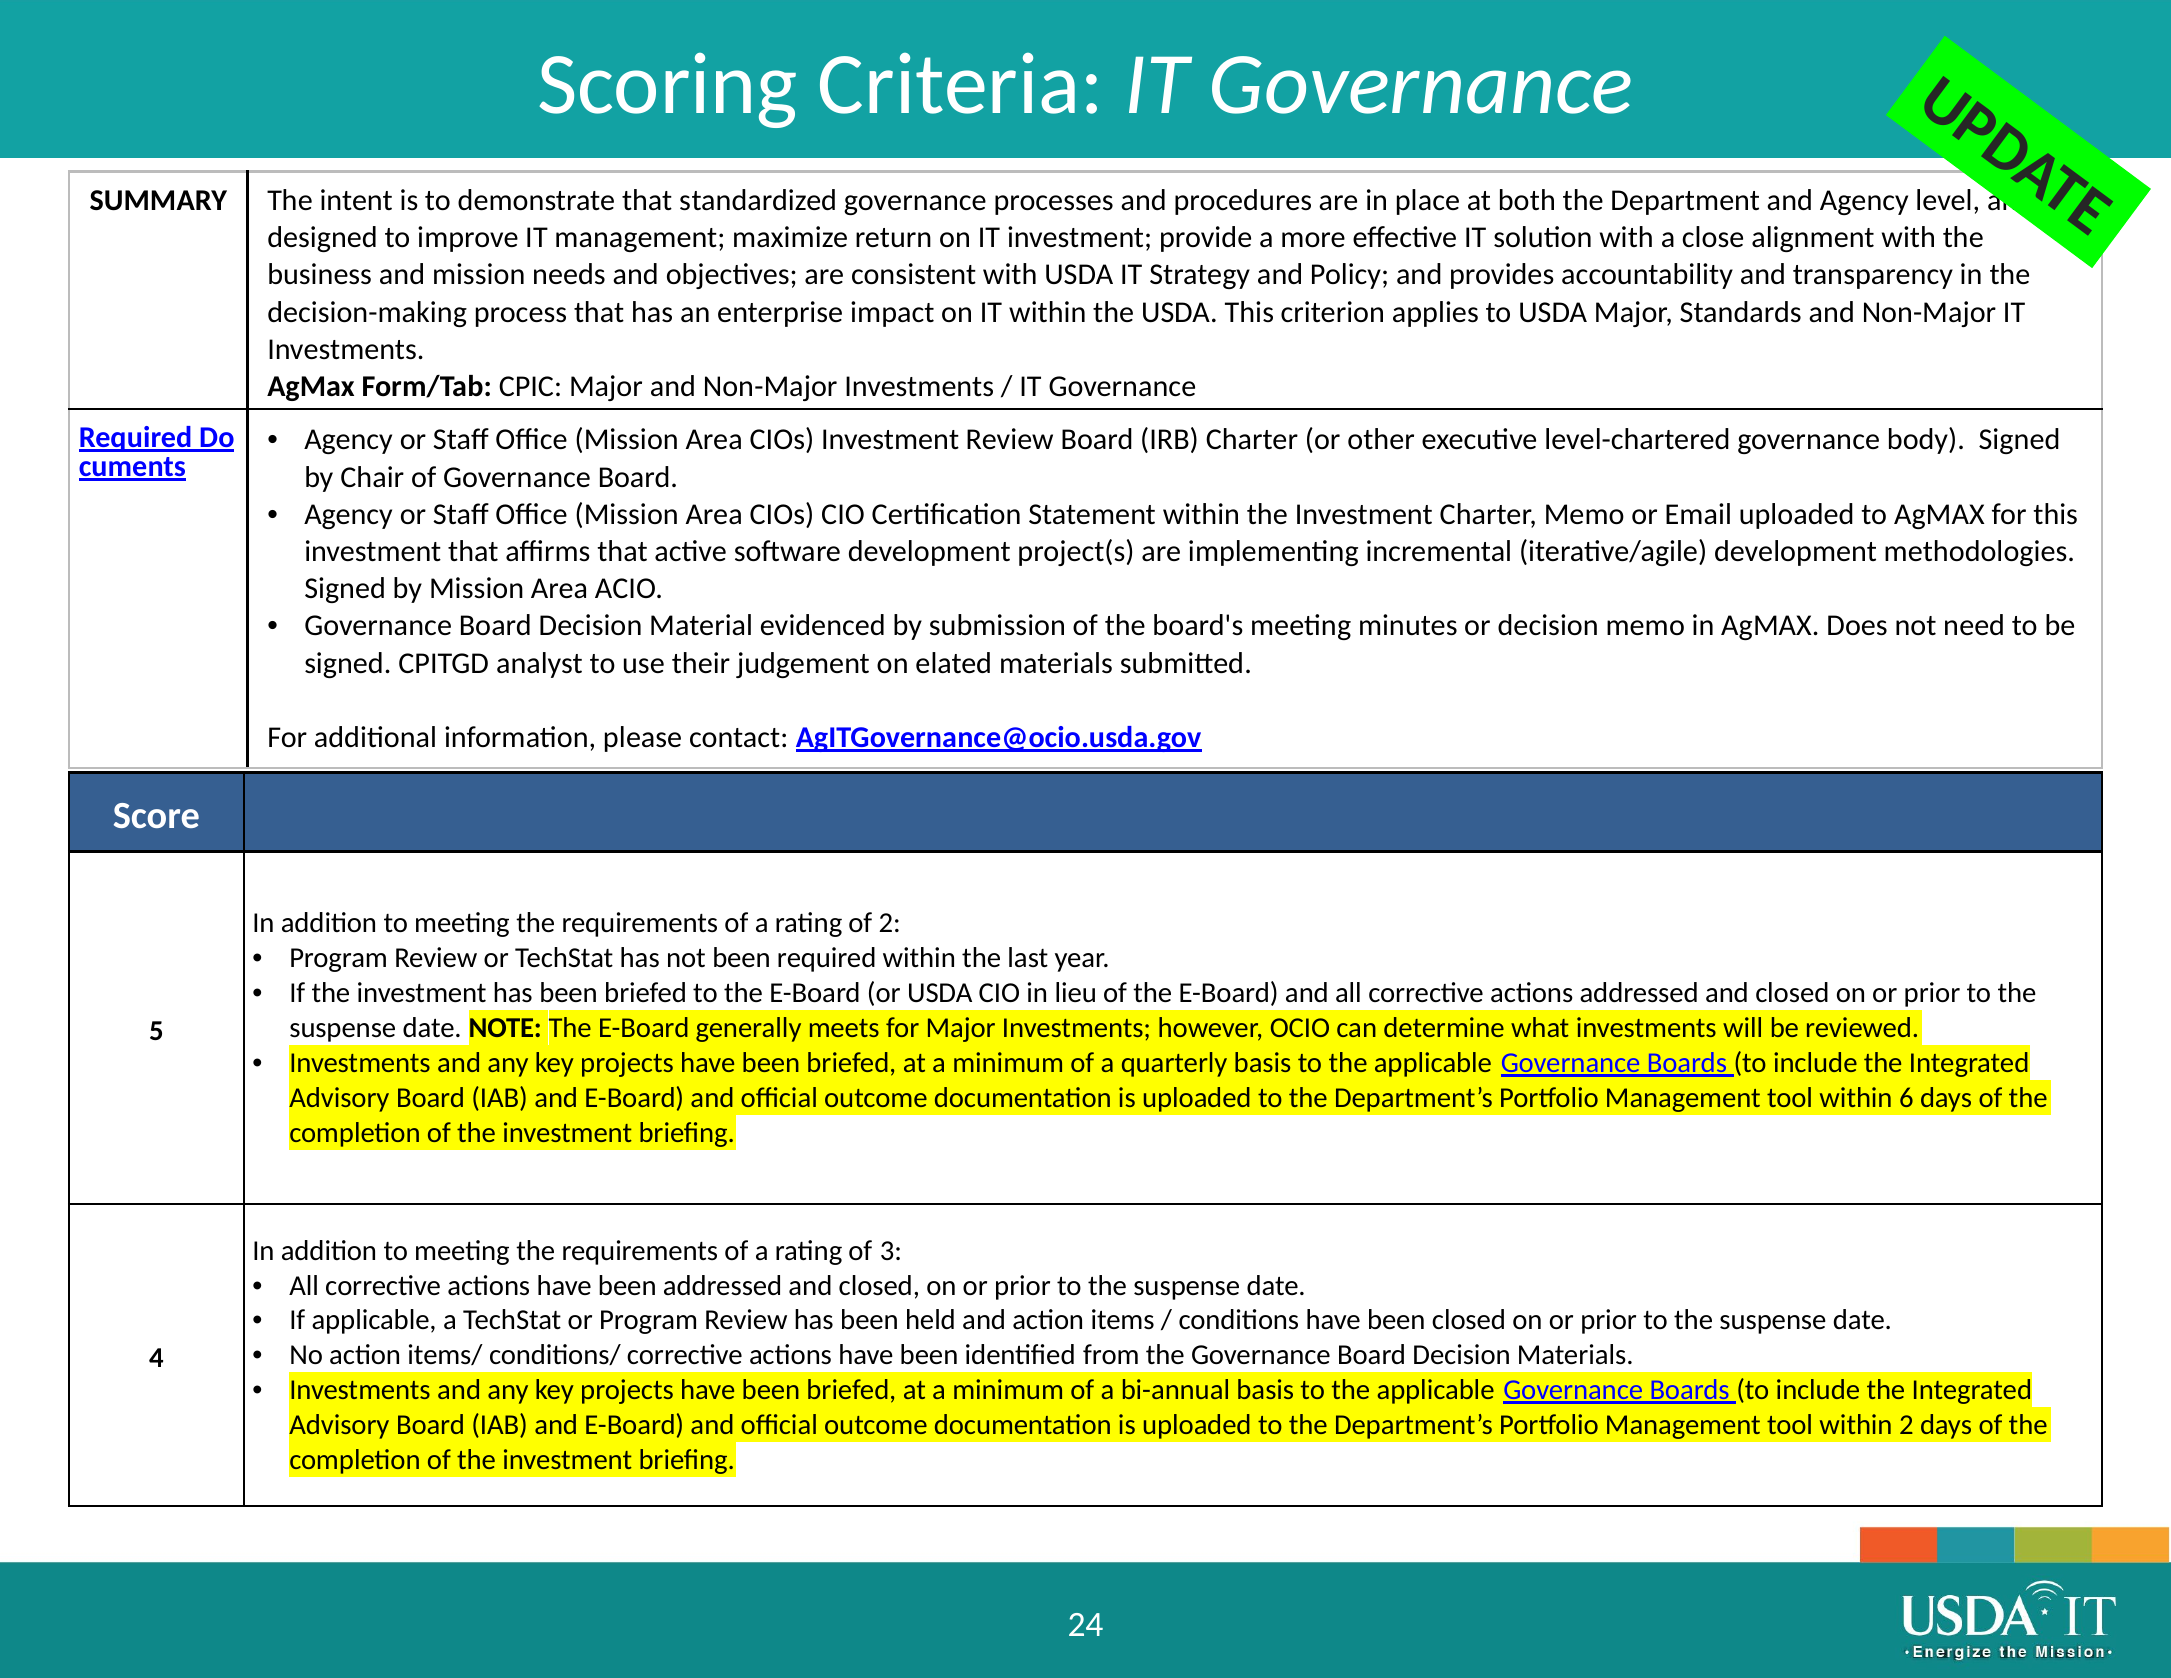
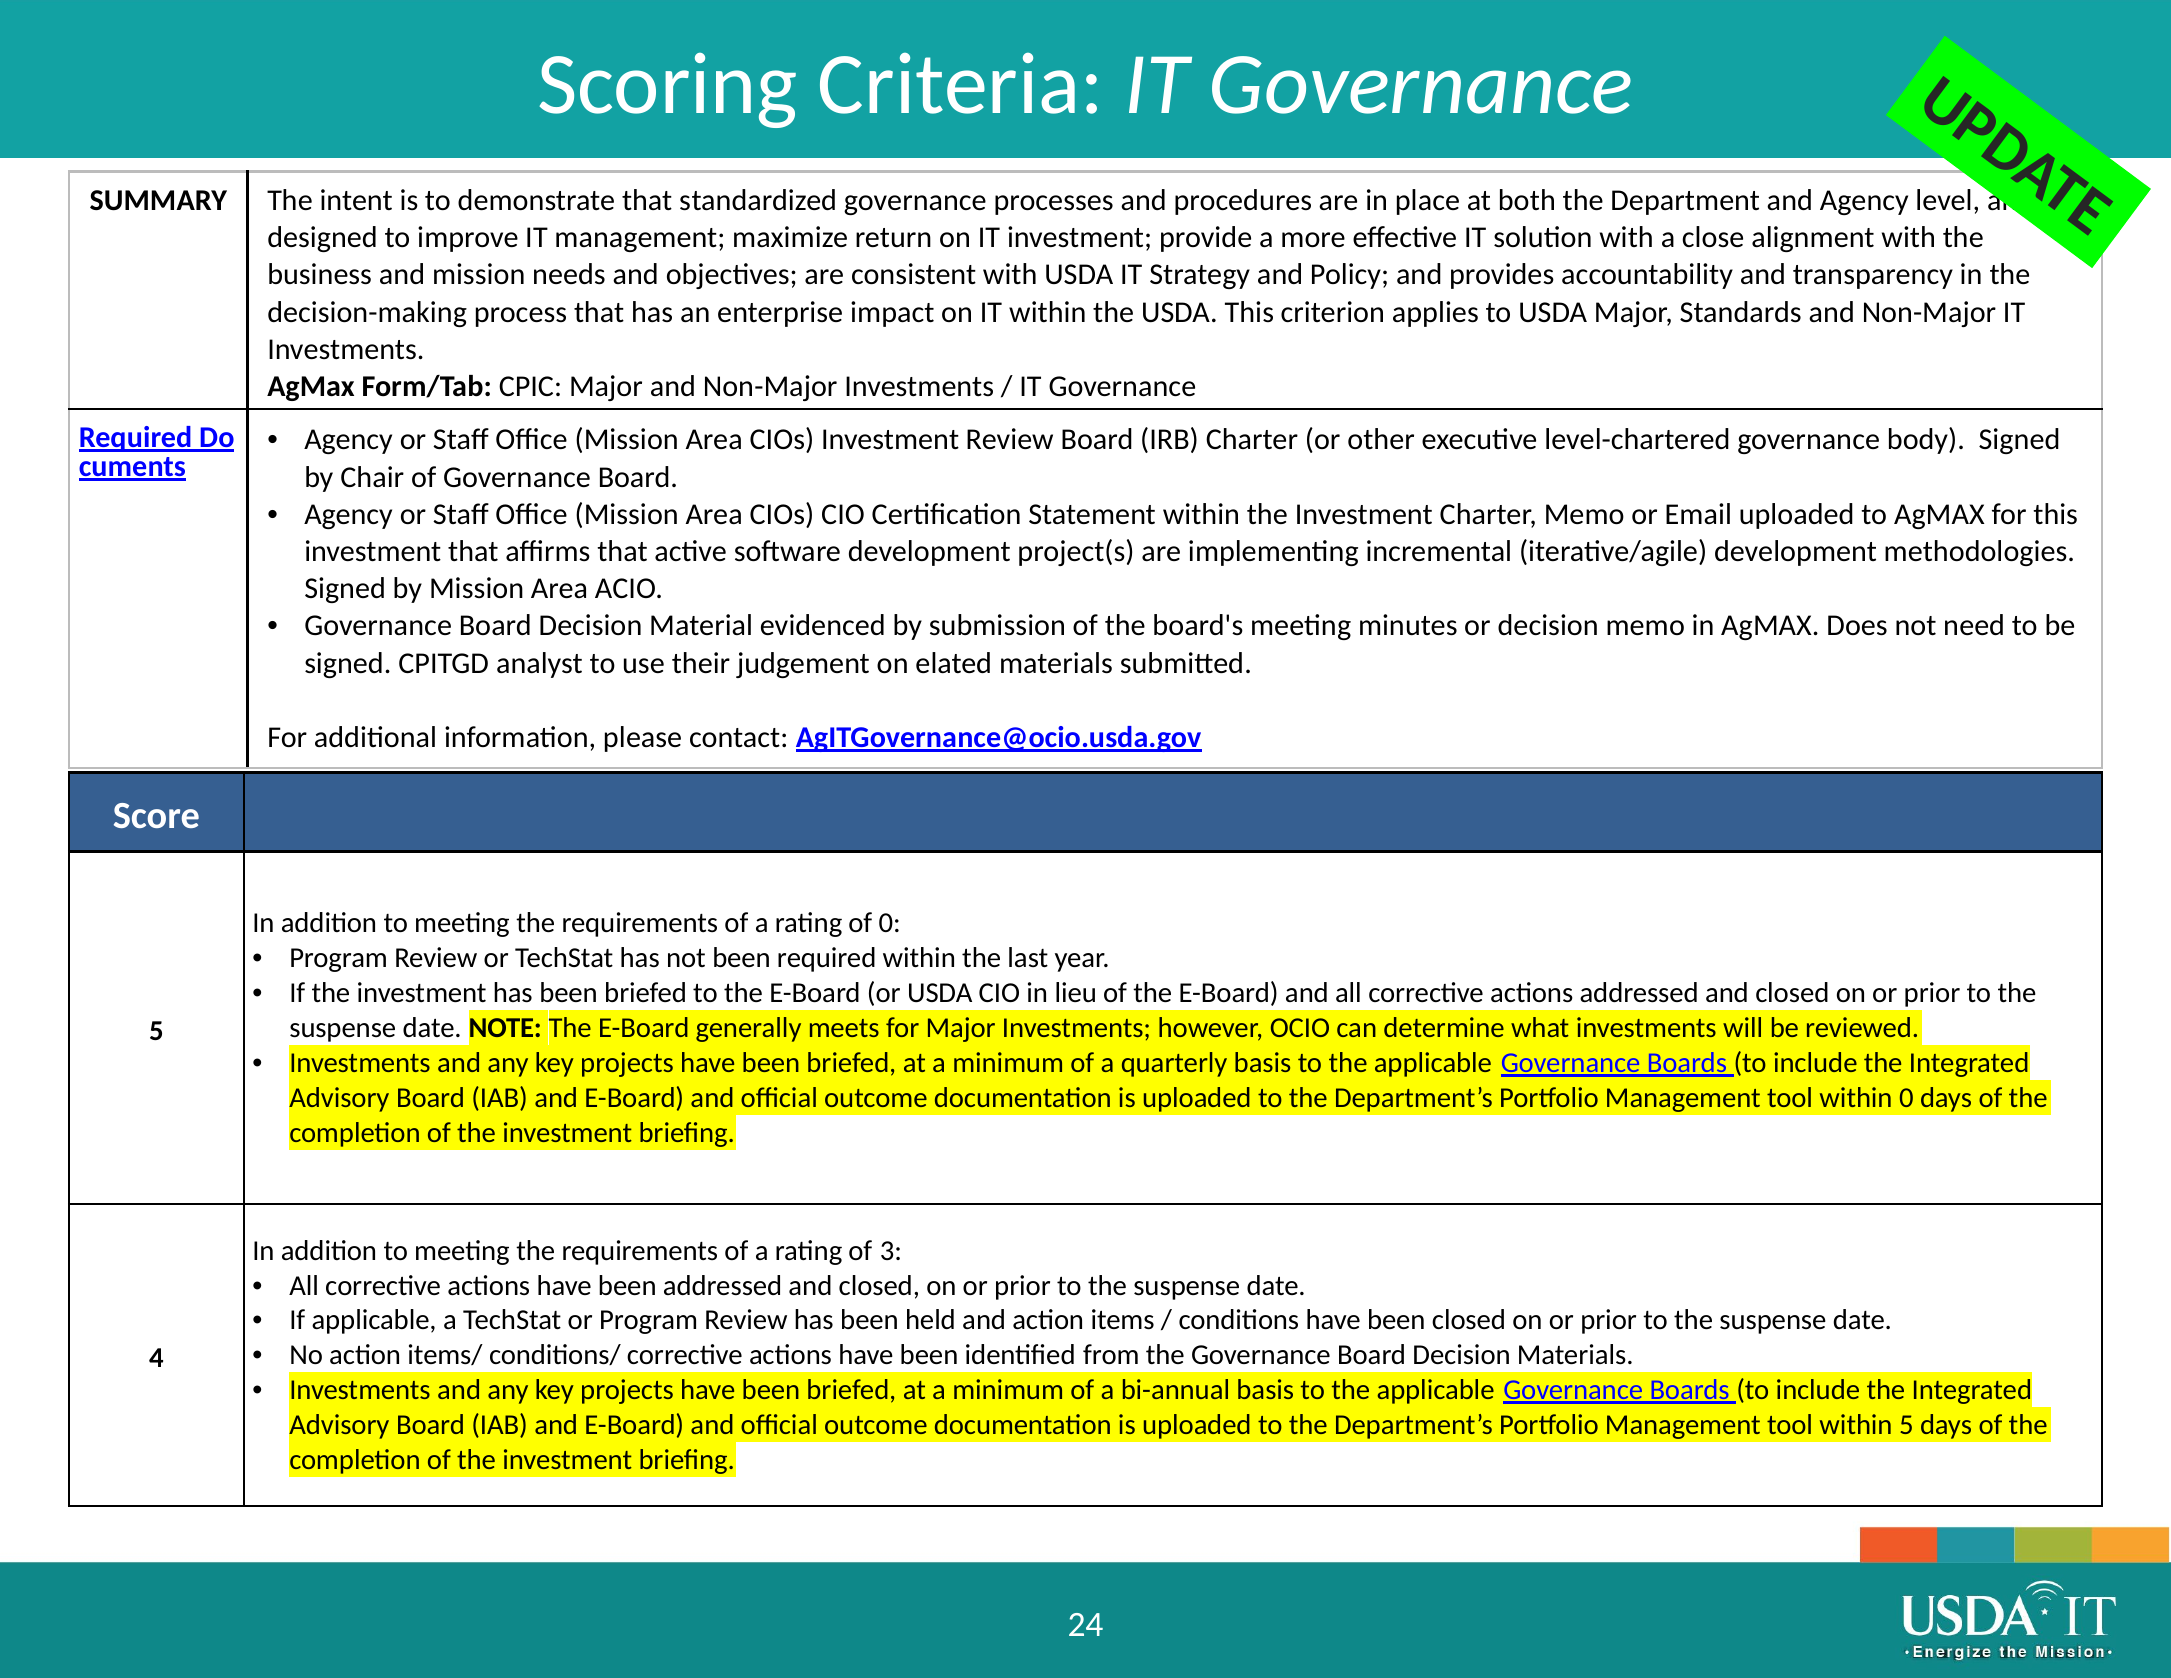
of 2: 2 -> 0 (890, 923)
within 6: 6 -> 0 (1906, 1097)
within 2: 2 -> 5 (1906, 1425)
